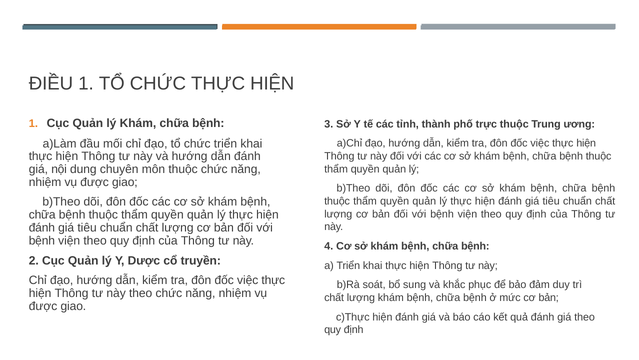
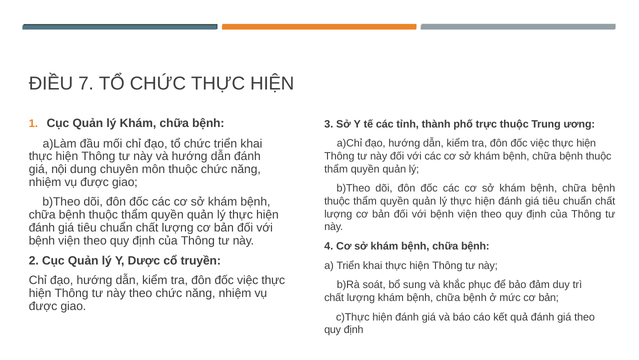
ĐIỀU 1: 1 -> 7 (86, 83)
